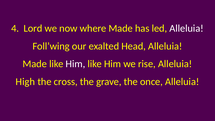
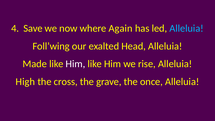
Lord: Lord -> Save (33, 28)
where Made: Made -> Again (121, 28)
Alleluia colour: white -> light blue (187, 28)
